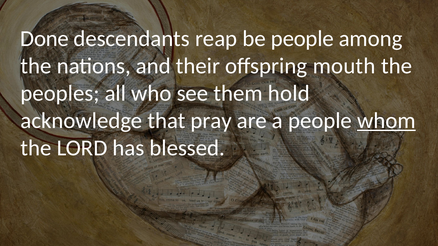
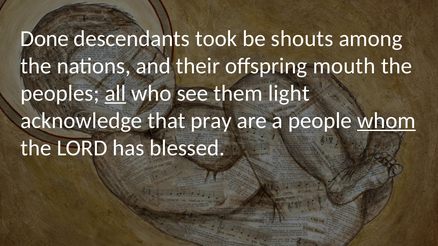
reap: reap -> took (216, 39)
be people: people -> shouts (302, 39)
all underline: none -> present (115, 93)
hold: hold -> light (289, 93)
